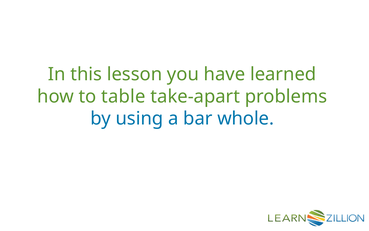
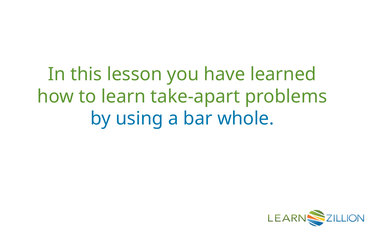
table: table -> learn (123, 96)
